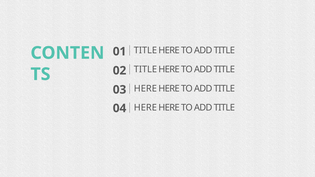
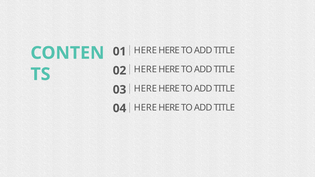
TITLE: TITLE -> HERE (145, 50)
TITLE: TITLE -> HERE (145, 69)
